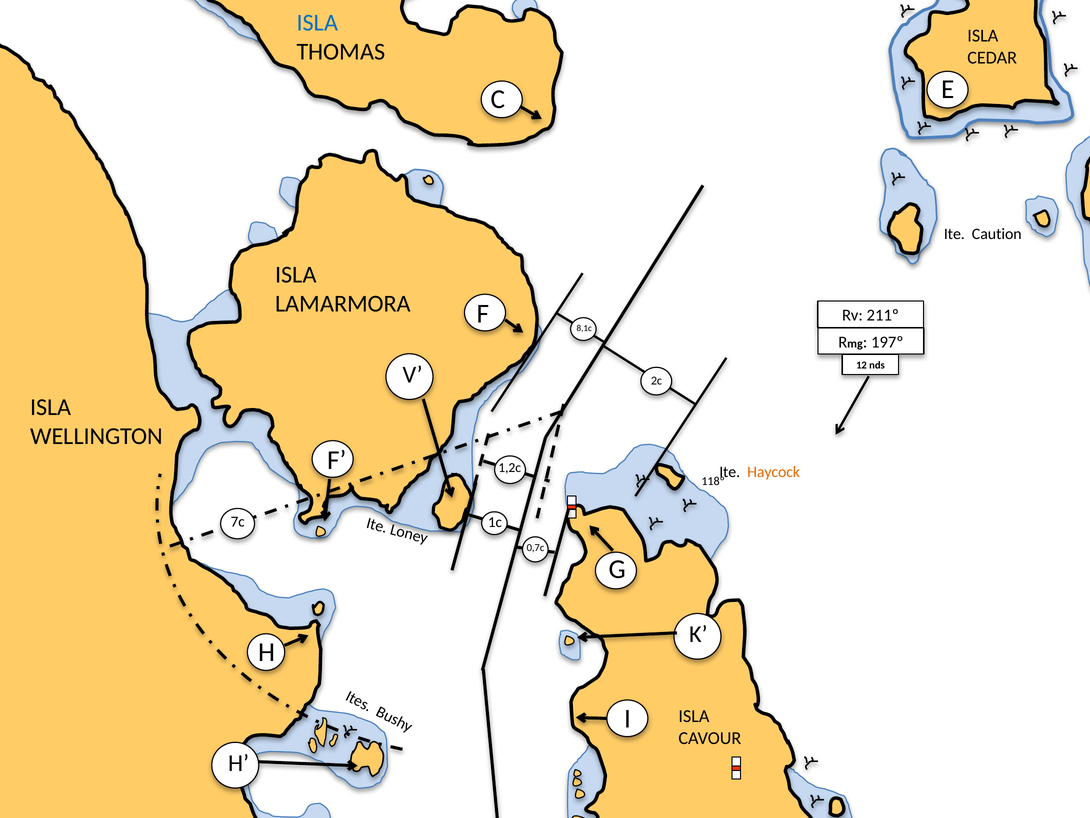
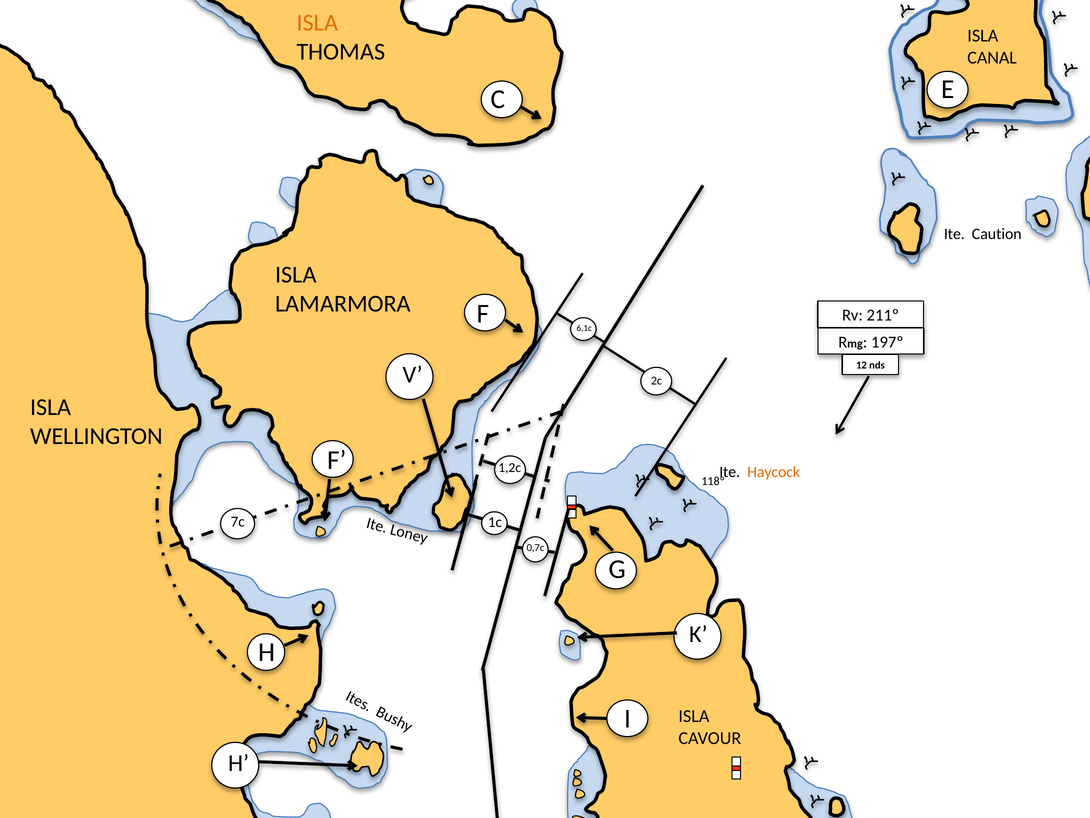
ISLA colour: blue -> orange (317, 23)
CEDAR: CEDAR -> CANAL (992, 58)
8,1c: 8,1c -> 6,1c (584, 328)
